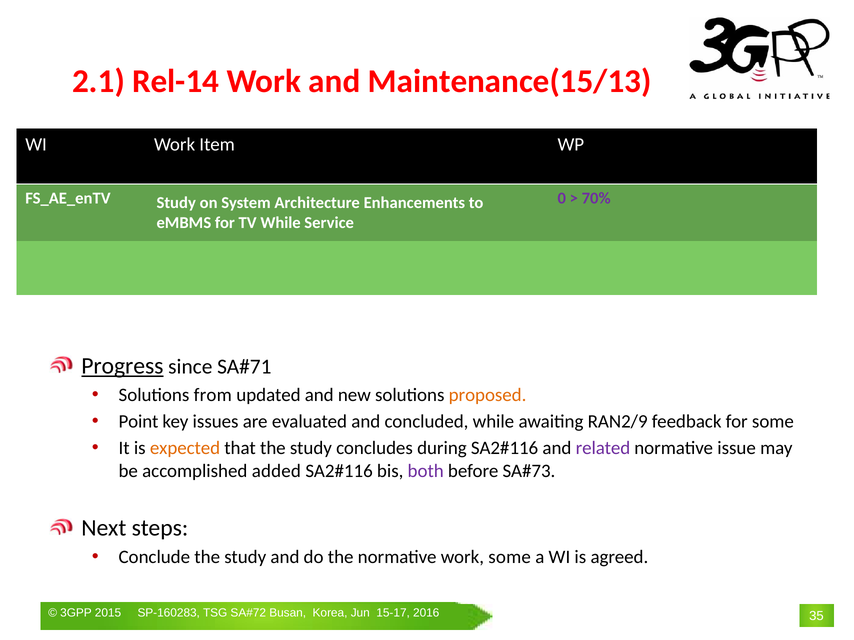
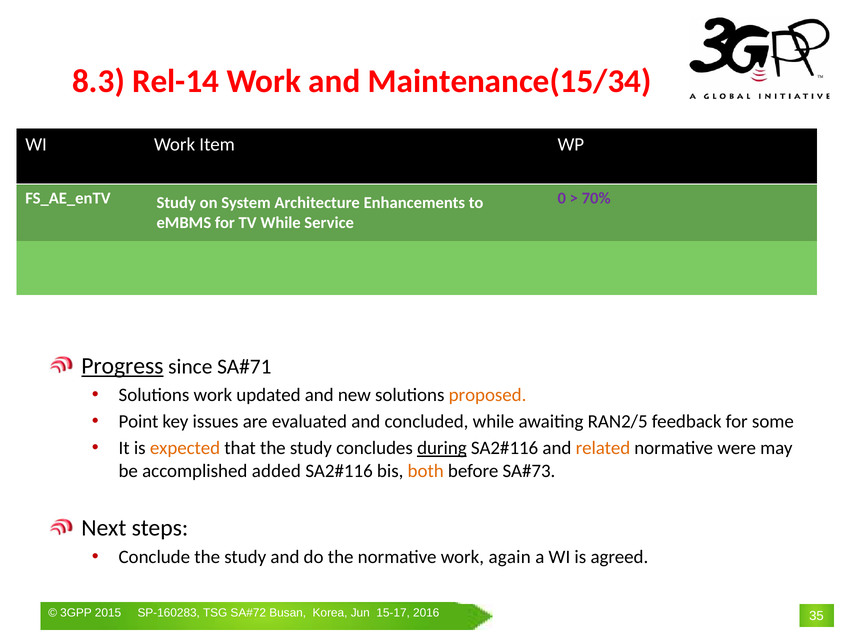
2.1: 2.1 -> 8.3 (99, 81)
Maintenance(15/13: Maintenance(15/13 -> Maintenance(15/34 (510, 81)
Solutions from: from -> work (213, 395)
RAN2/9: RAN2/9 -> RAN2/5 (618, 422)
during underline: none -> present (442, 448)
related colour: purple -> orange (603, 448)
issue: issue -> were (737, 448)
both colour: purple -> orange (426, 471)
work some: some -> again (510, 558)
